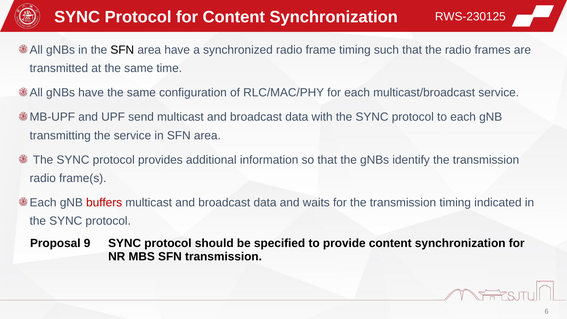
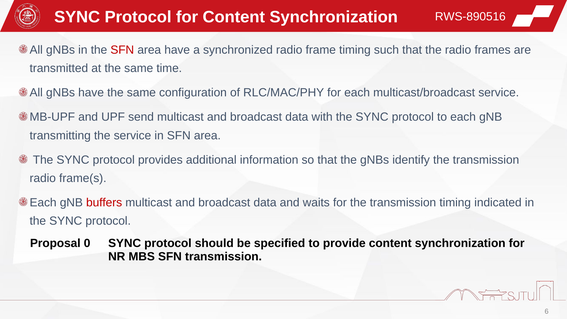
RWS-230125: RWS-230125 -> RWS-890516 (470, 17)
SFN colour: black -> red (122, 50)
9: 9 -> 0 (87, 243)
